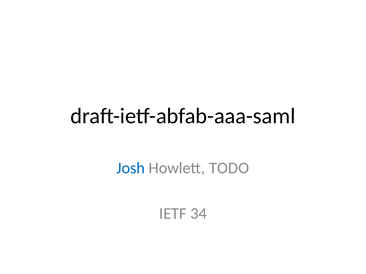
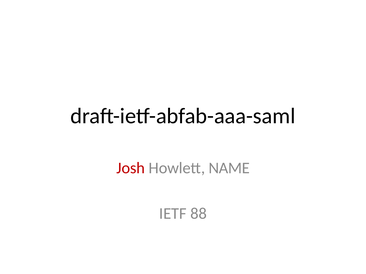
Josh colour: blue -> red (131, 168)
TODO: TODO -> NAME (229, 168)
34: 34 -> 88 (199, 214)
